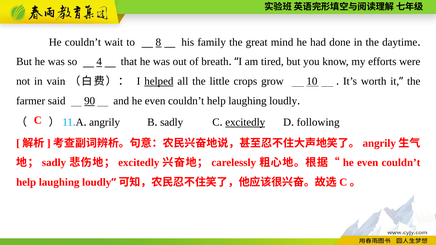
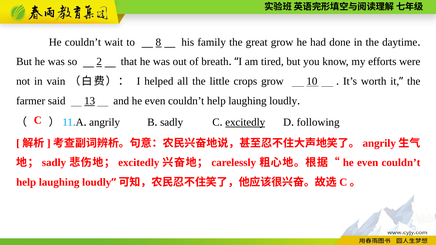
great mind: mind -> grow (282, 42)
4: 4 -> 2 (99, 62)
helped underline: present -> none (159, 81)
90: 90 -> 13 (90, 101)
